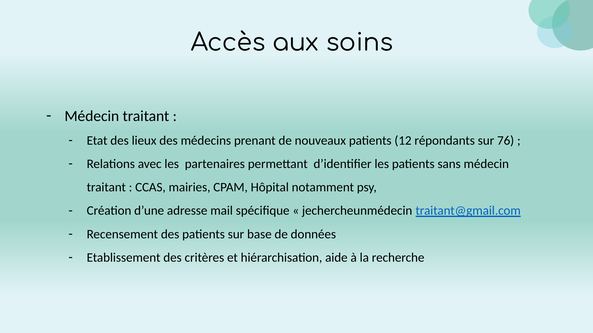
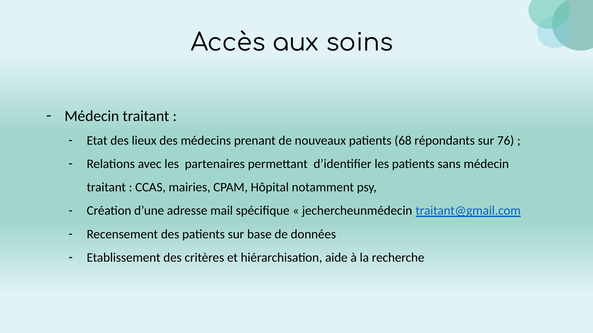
12: 12 -> 68 (403, 141)
